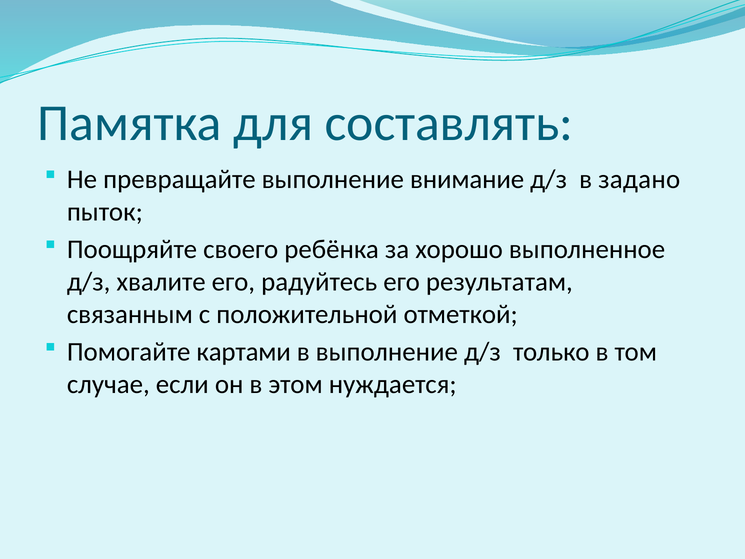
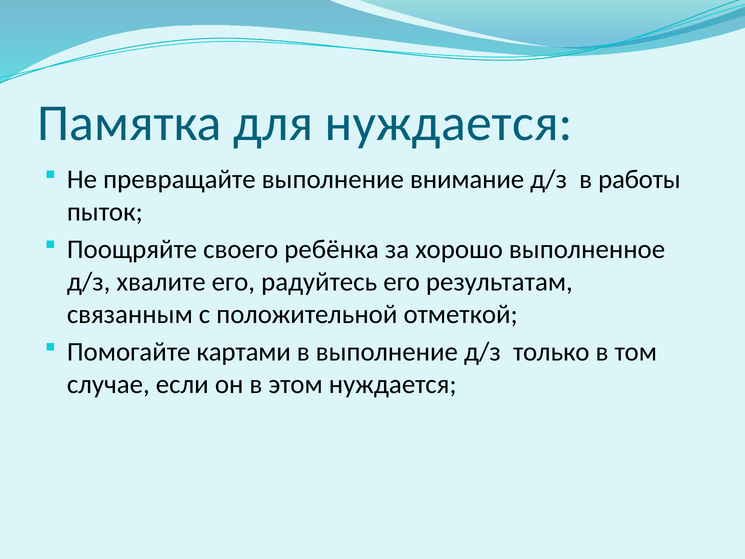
для составлять: составлять -> нуждается (449, 123)
задано: задано -> работы (639, 179)
